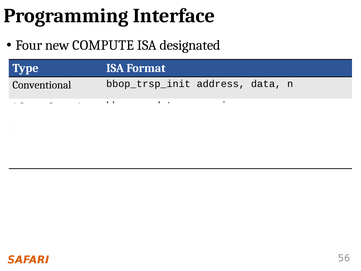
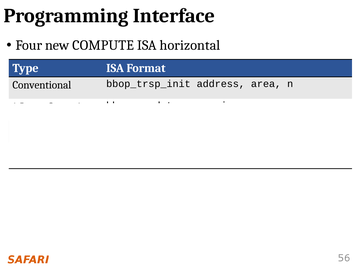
designated: designated -> horizontal (190, 45)
data: data -> area (266, 84)
